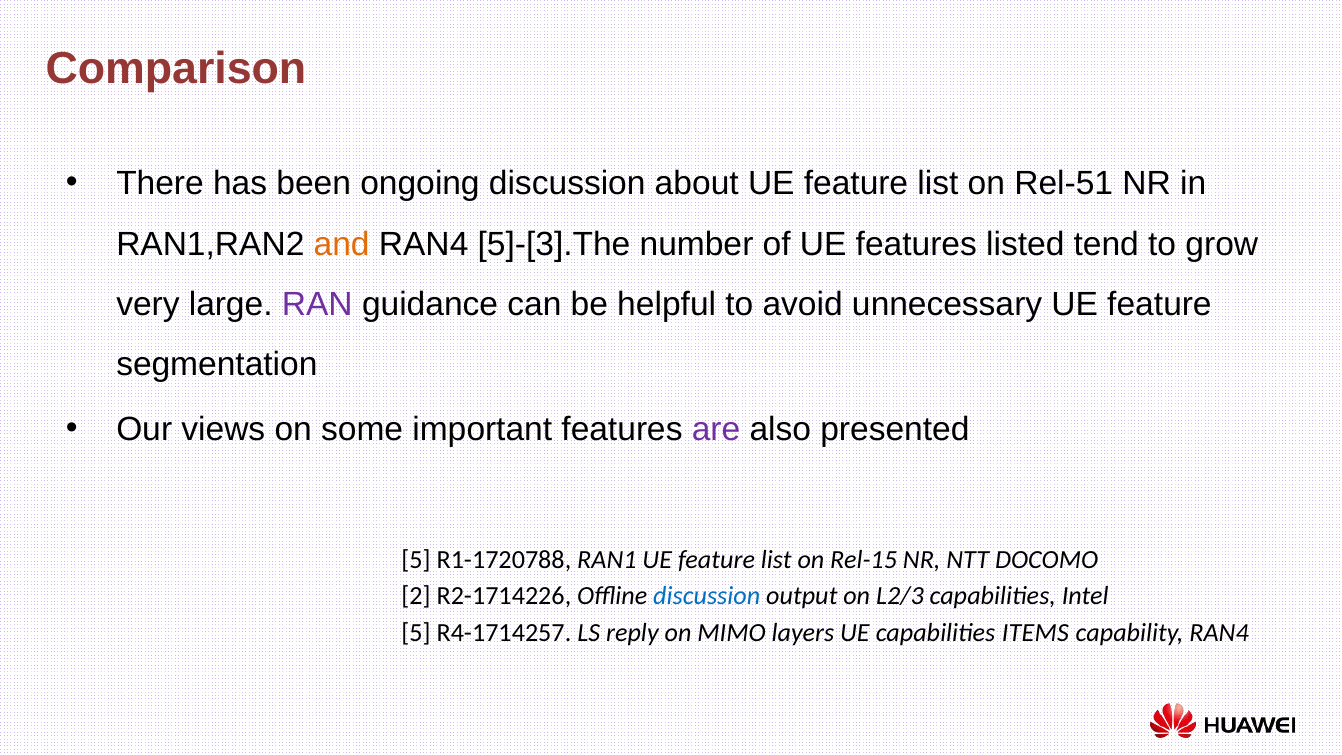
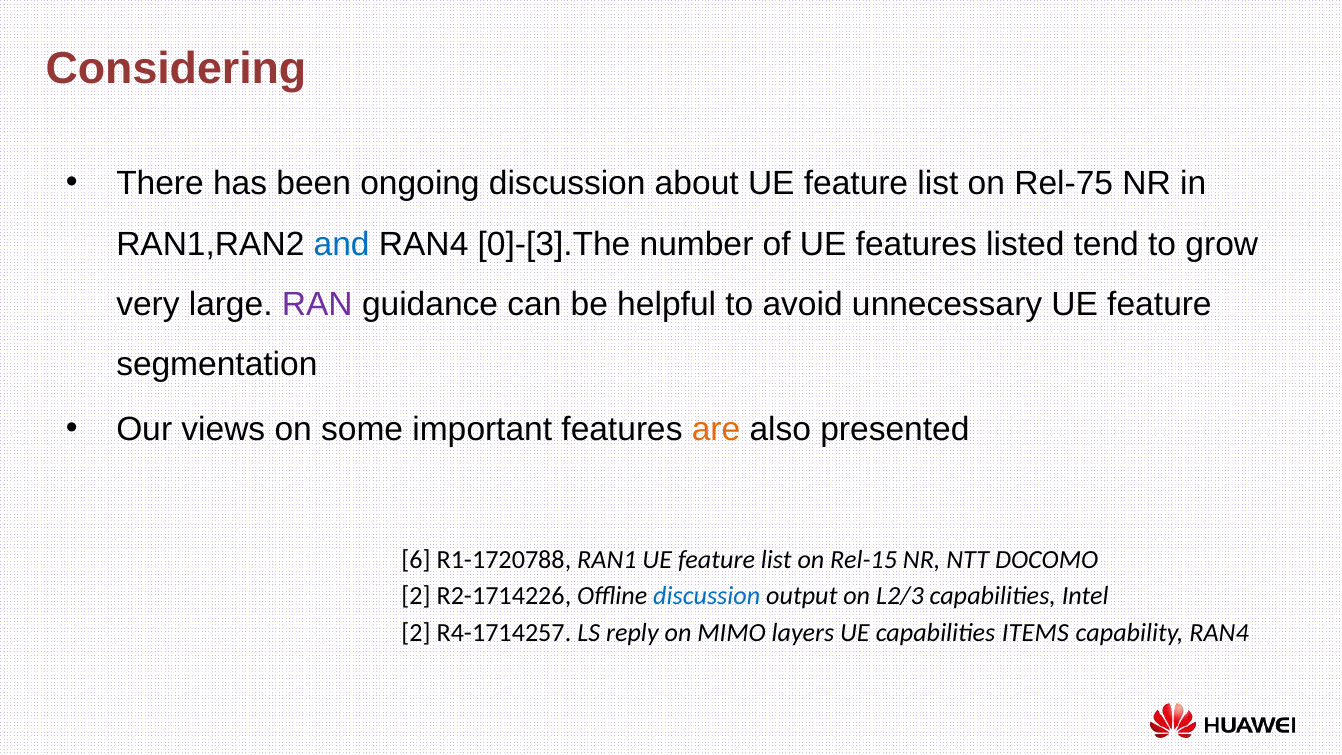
Comparison: Comparison -> Considering (176, 68)
Rel-51: Rel-51 -> Rel-75 (1064, 184)
and colour: orange -> blue (342, 244)
5]-[3].The: 5]-[3].The -> 0]-[3].The (554, 244)
are colour: purple -> orange (716, 430)
5: 5 -> 6 (416, 560)
5: 5 -> 2 (416, 633)
